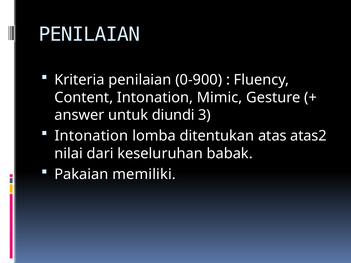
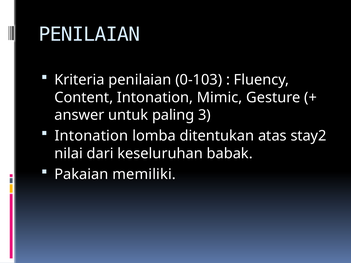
0-900: 0-900 -> 0-103 (199, 80)
diundi: diundi -> paling (173, 115)
atas2: atas2 -> stay2 (308, 136)
